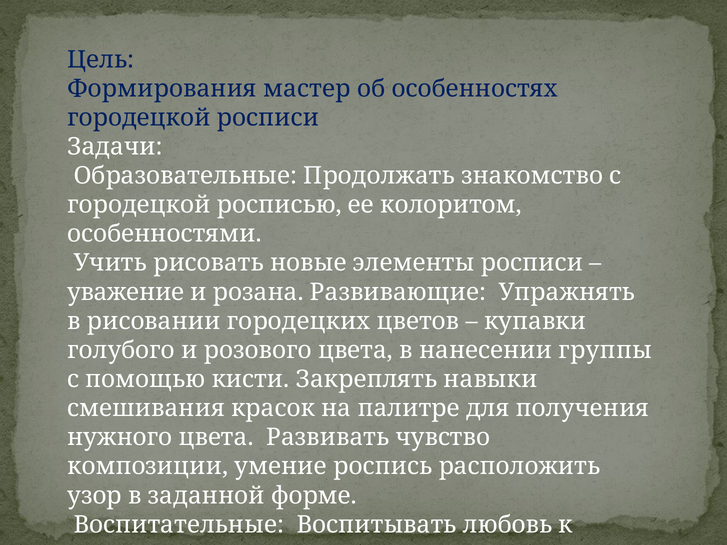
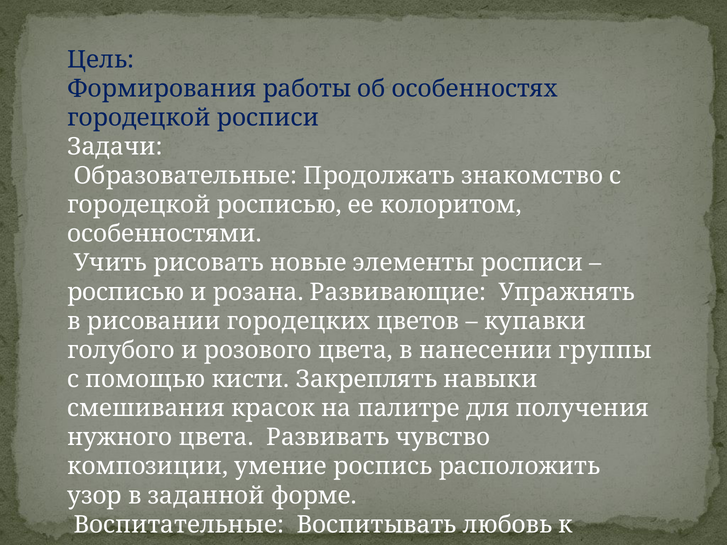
мастер: мастер -> работы (307, 89)
уважение: уважение -> росписью (126, 292)
